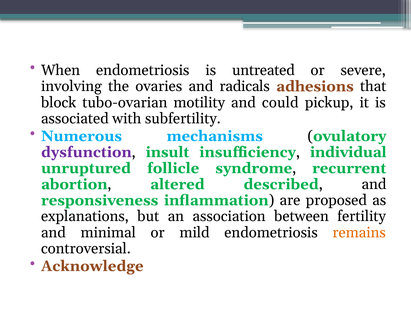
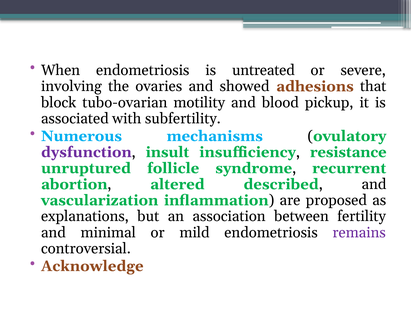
radicals: radicals -> showed (245, 86)
could: could -> blood (280, 102)
individual: individual -> resistance (348, 152)
responsiveness: responsiveness -> vascularization (100, 200)
remains colour: orange -> purple (359, 232)
